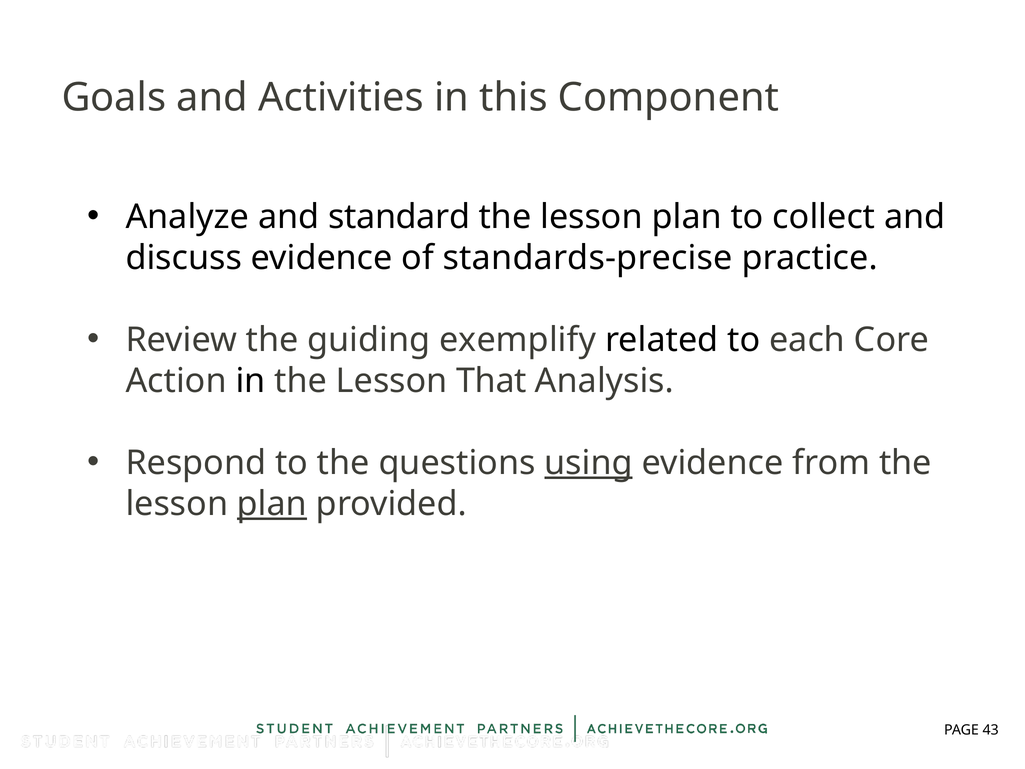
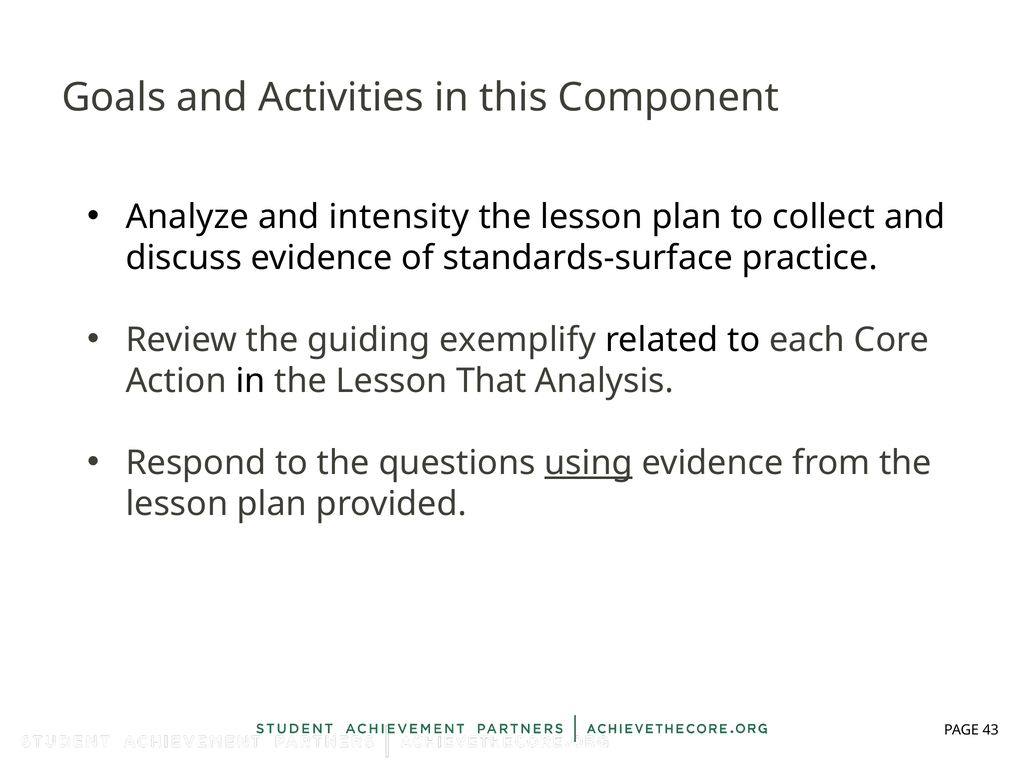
standard: standard -> intensity (399, 217)
standards-precise: standards-precise -> standards-surface (588, 258)
plan underline: present -> none (272, 504)
